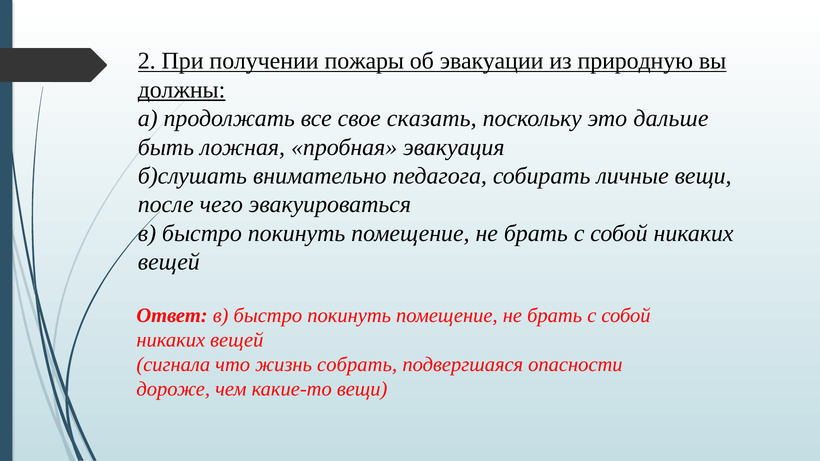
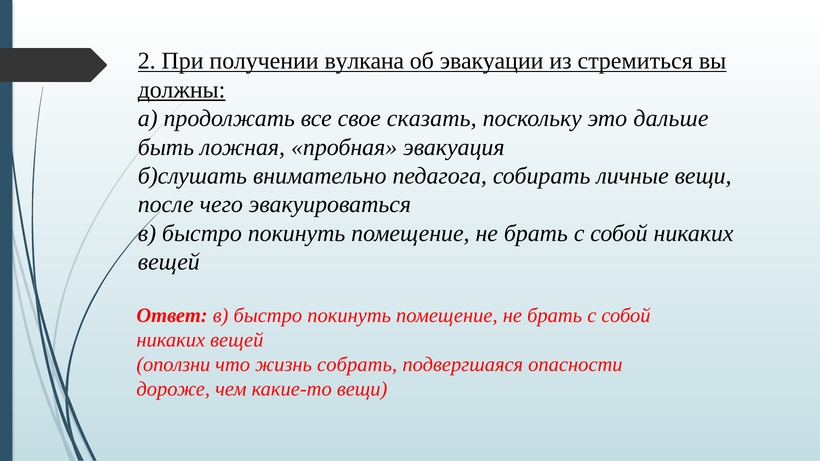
пожары: пожары -> вулкана (364, 61)
природную: природную -> стремиться (635, 61)
сигнала: сигнала -> оползни (173, 365)
